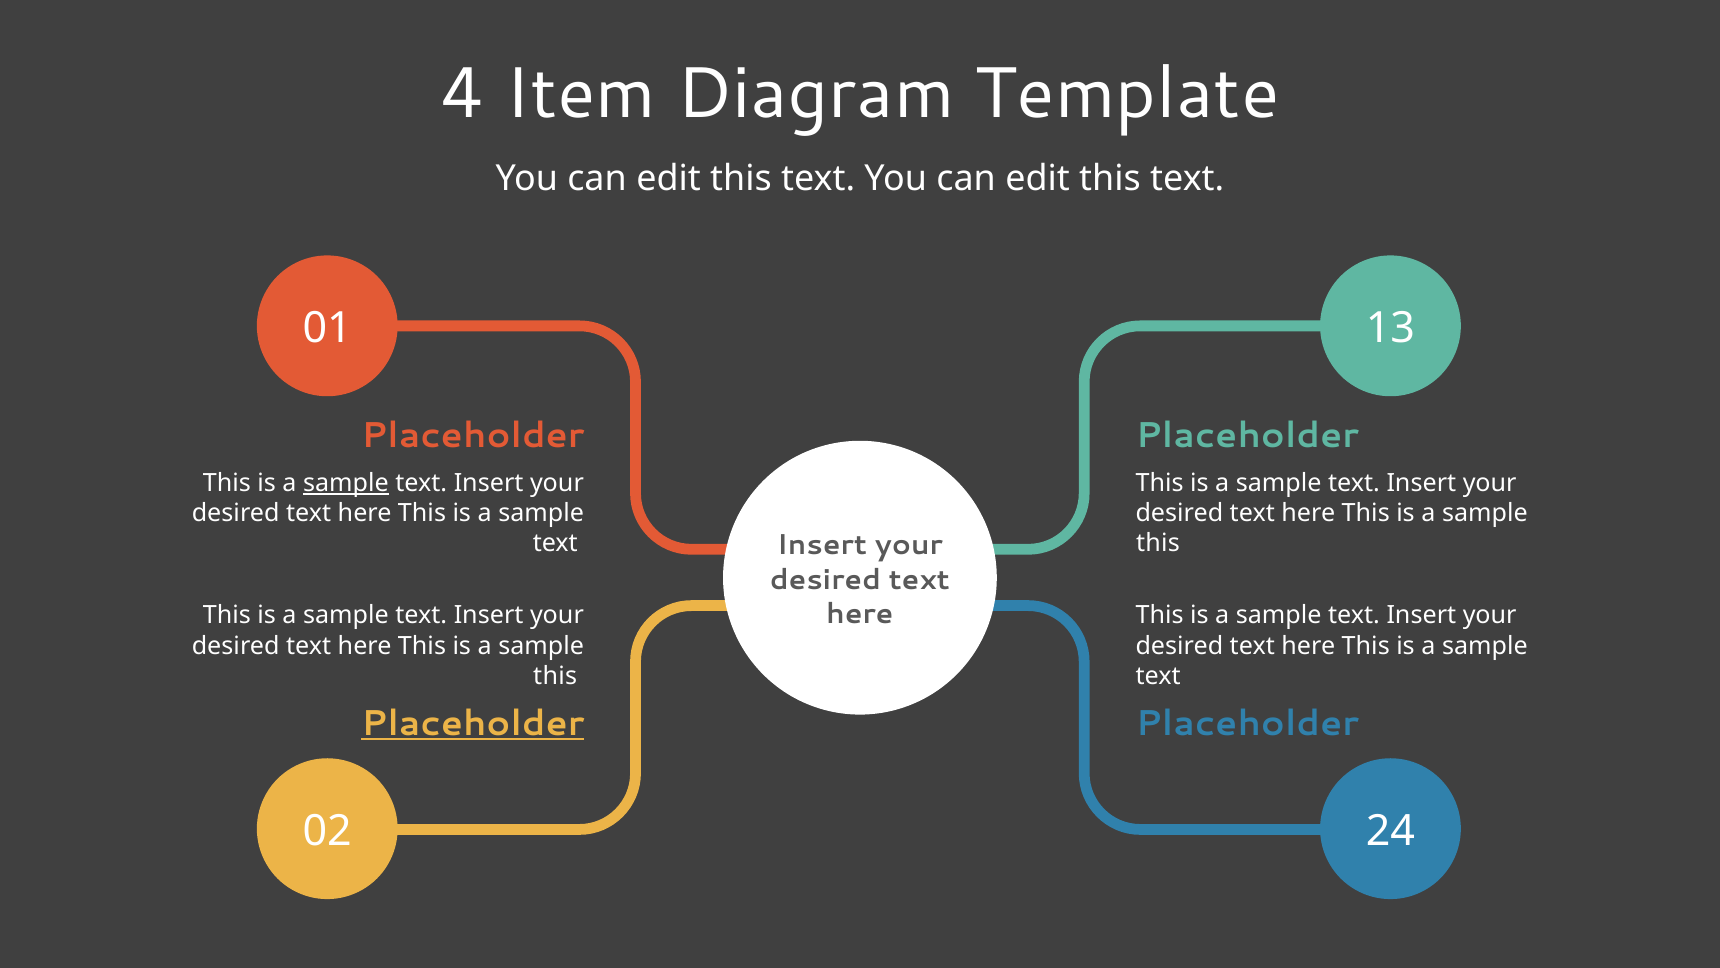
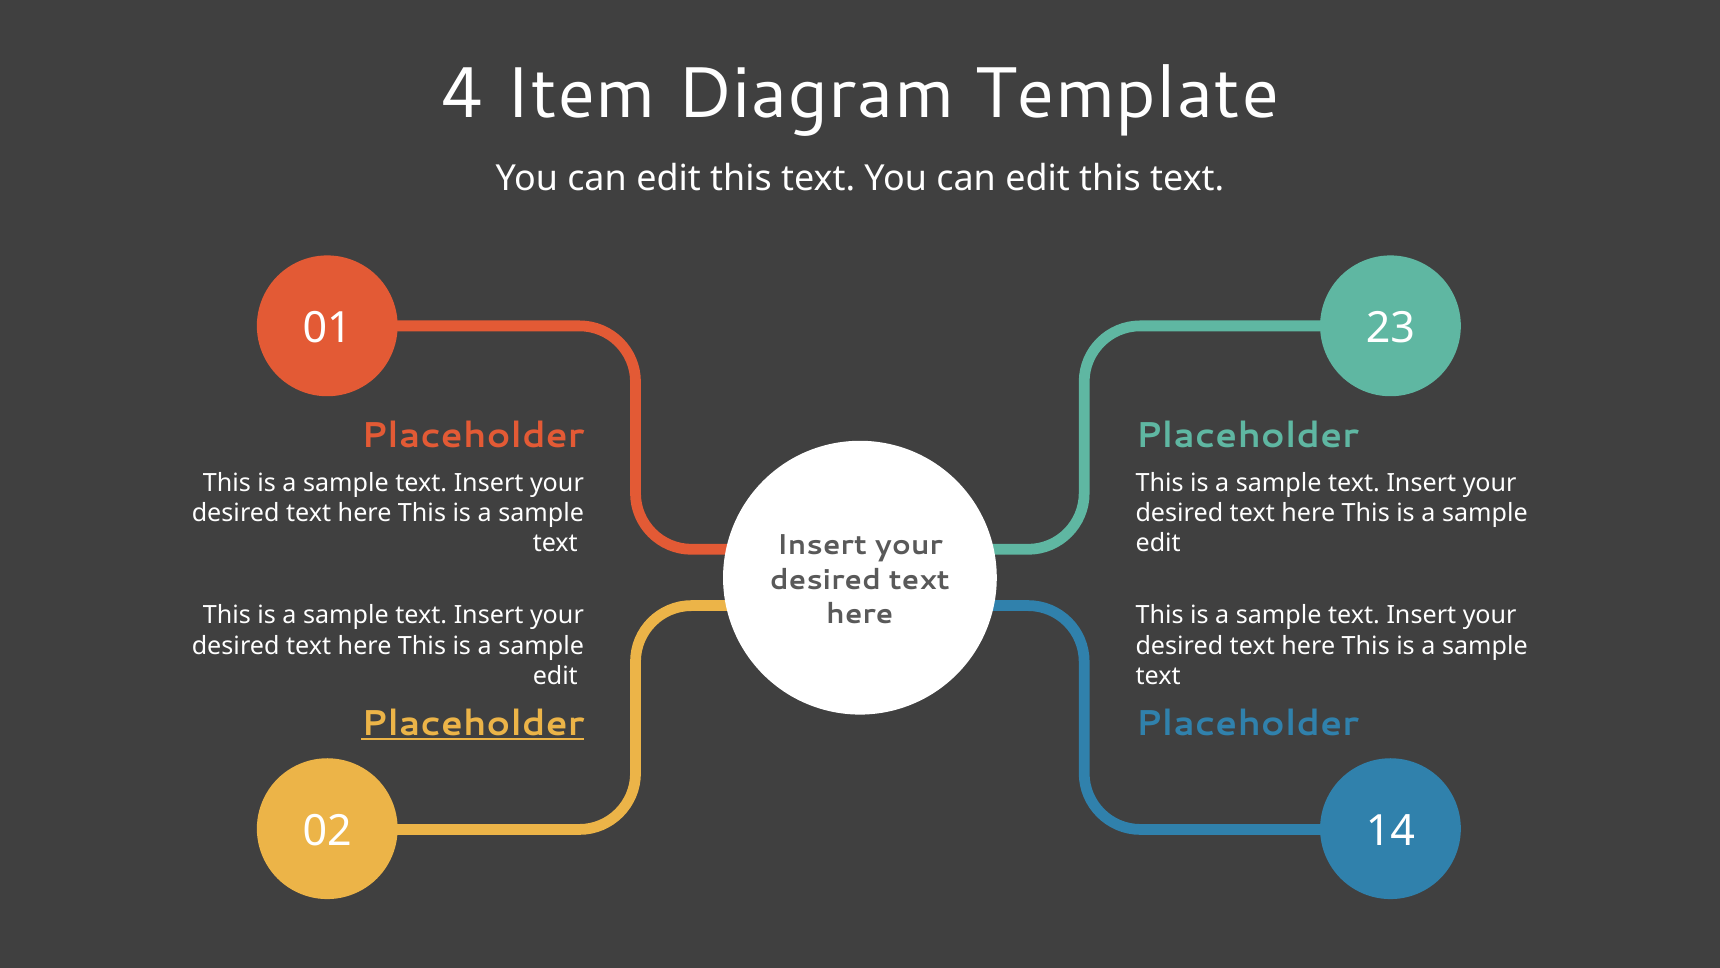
13: 13 -> 23 (1390, 329)
sample underline: present -> none (346, 483)
this: this -> edit (1158, 543)
this: this -> edit (555, 676)
24: 24 -> 14 (1390, 831)
